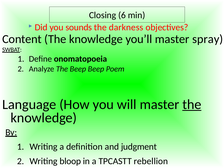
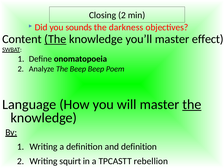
Closing 6: 6 -> 2 (122, 15)
The underline: none -> present (55, 39)
spray: spray -> effect (208, 39)
and judgment: judgment -> definition (139, 147)
bloop: bloop -> squirt (70, 161)
